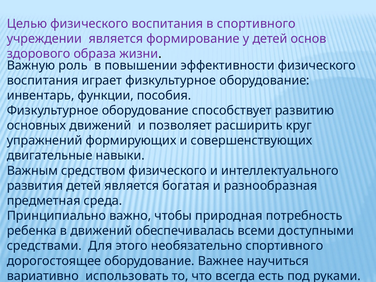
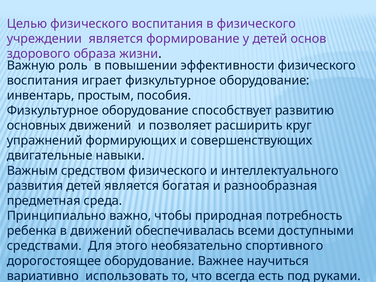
в спортивного: спортивного -> физического (256, 24)
функции: функции -> простым (106, 95)
